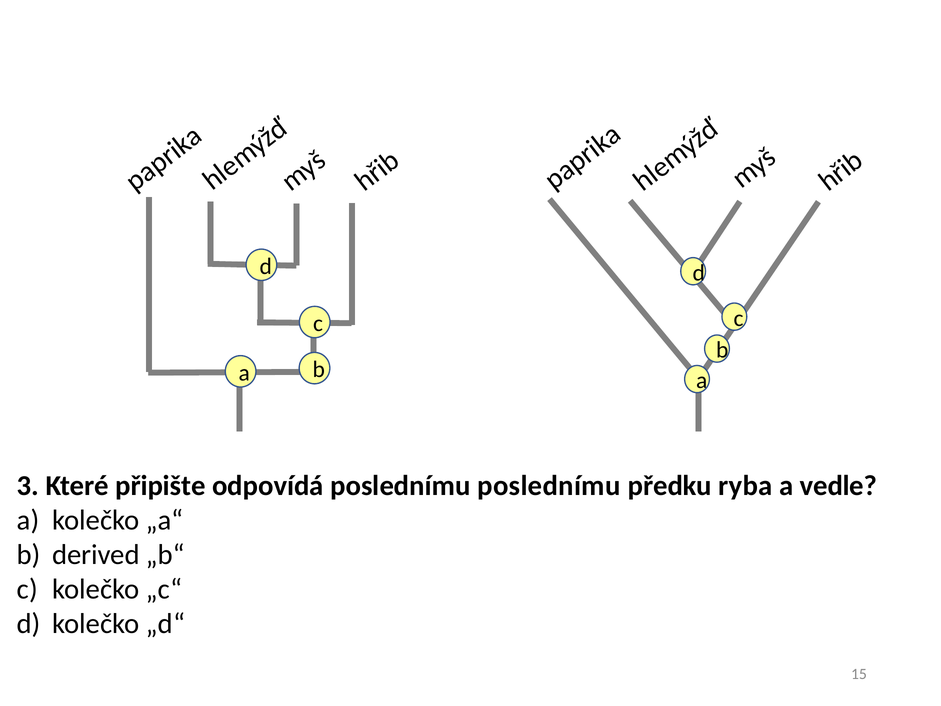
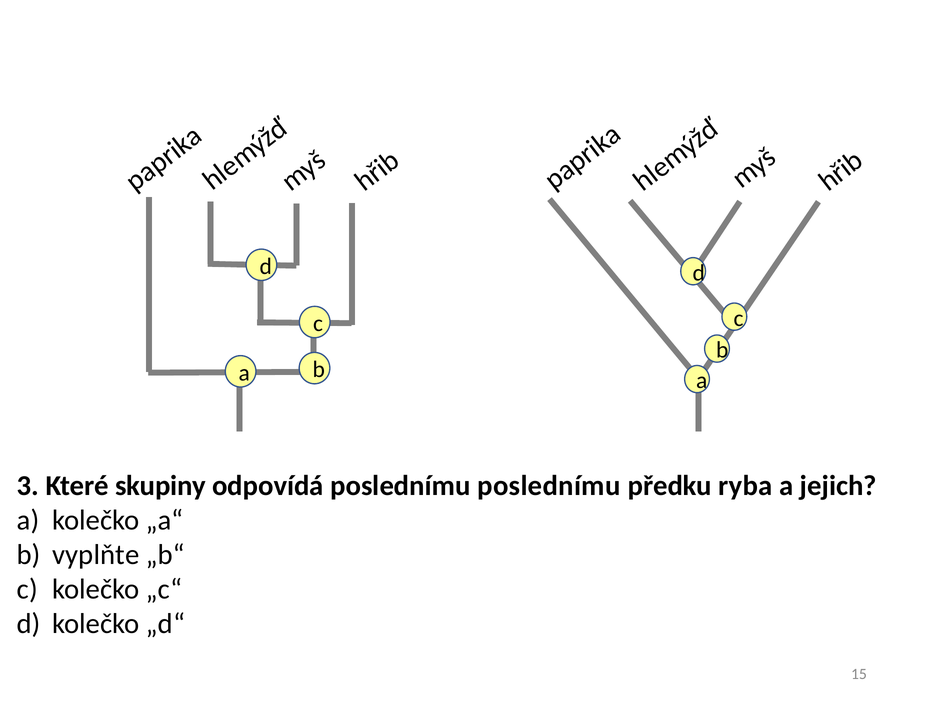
připište: připište -> skupiny (161, 486)
vedle: vedle -> jejich (838, 486)
derived: derived -> vyplňte (96, 555)
